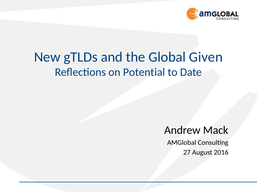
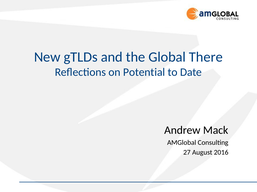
Given: Given -> There (206, 57)
